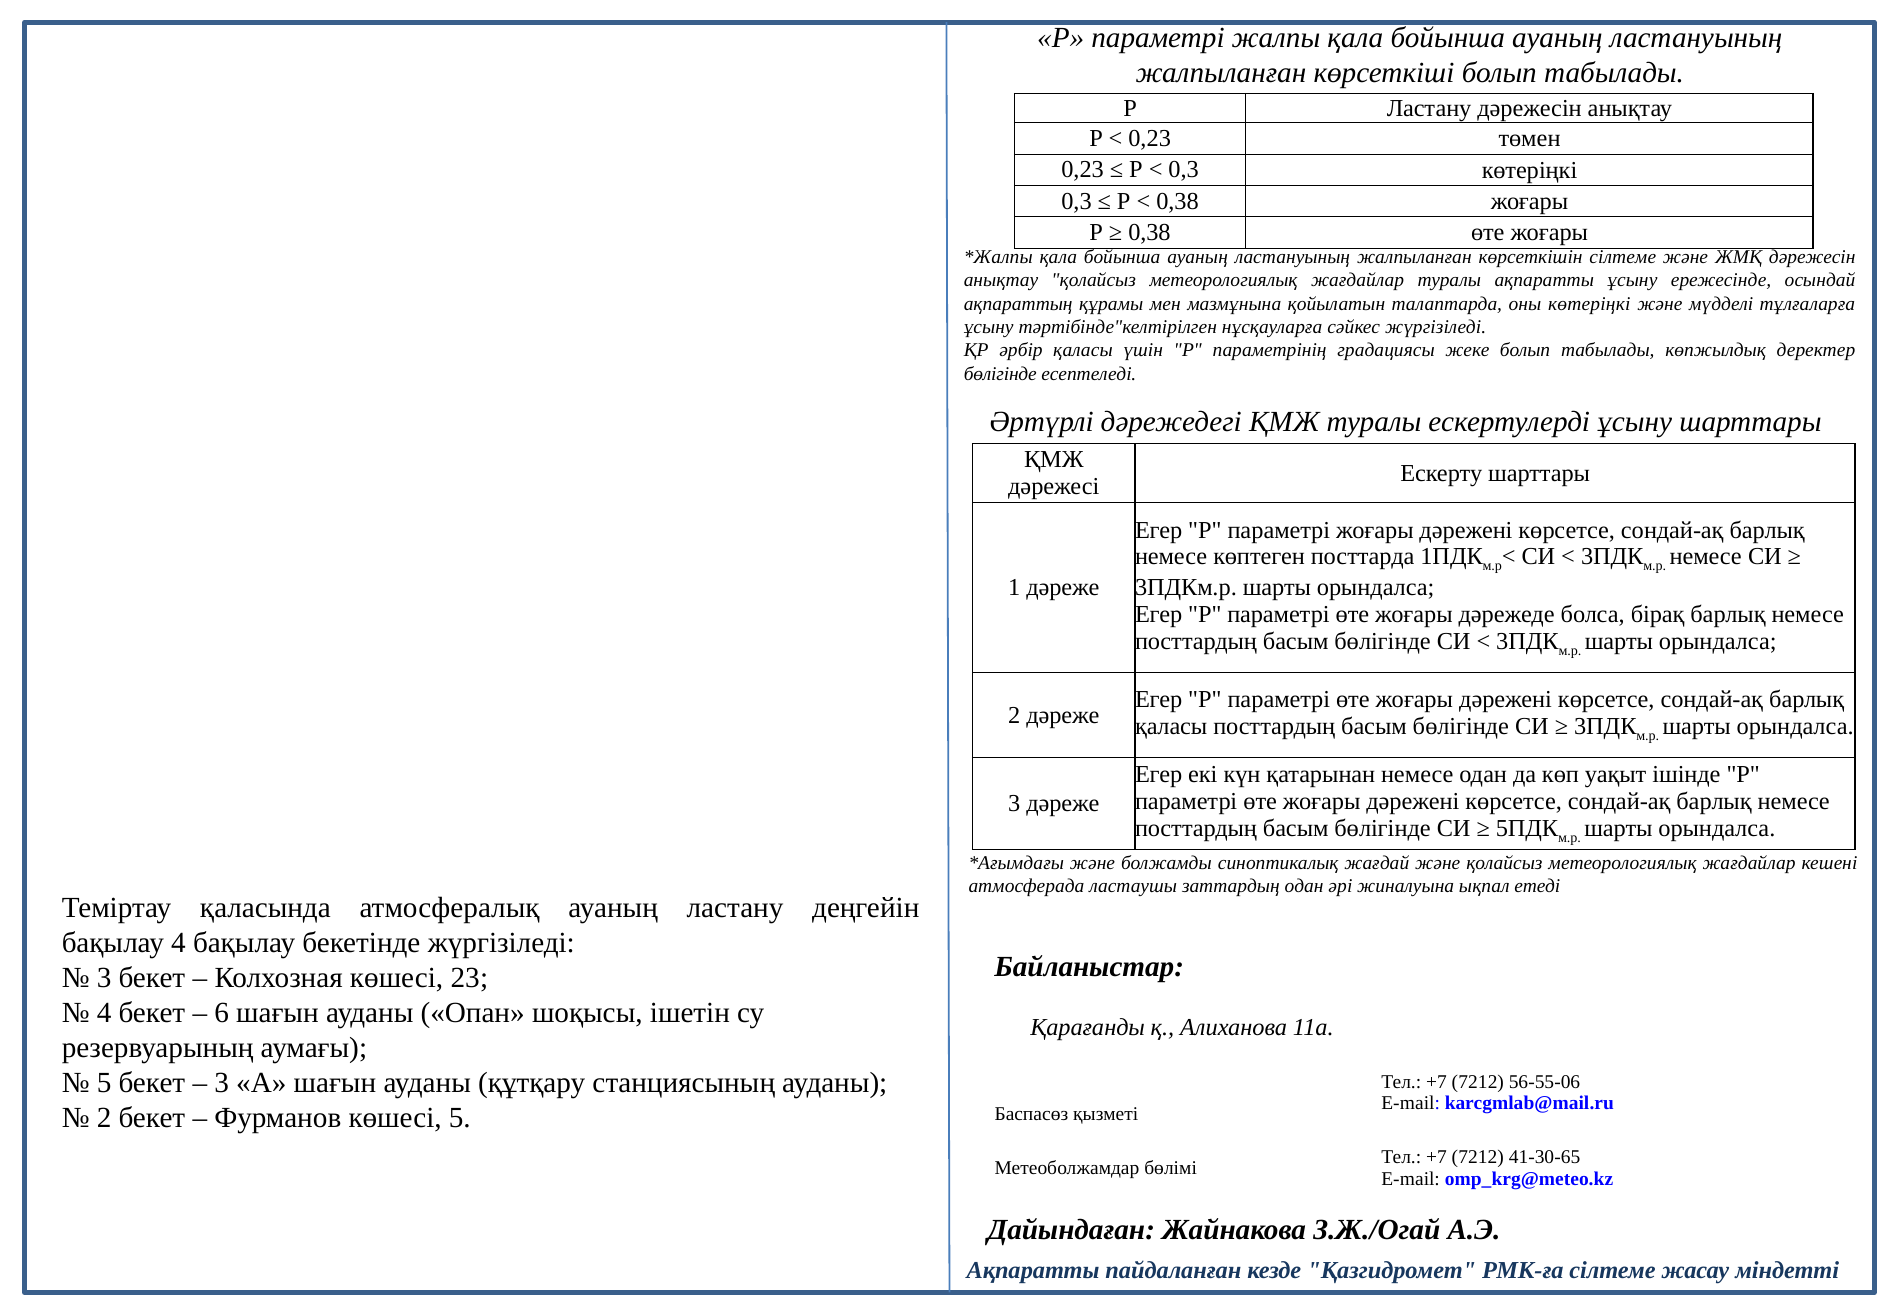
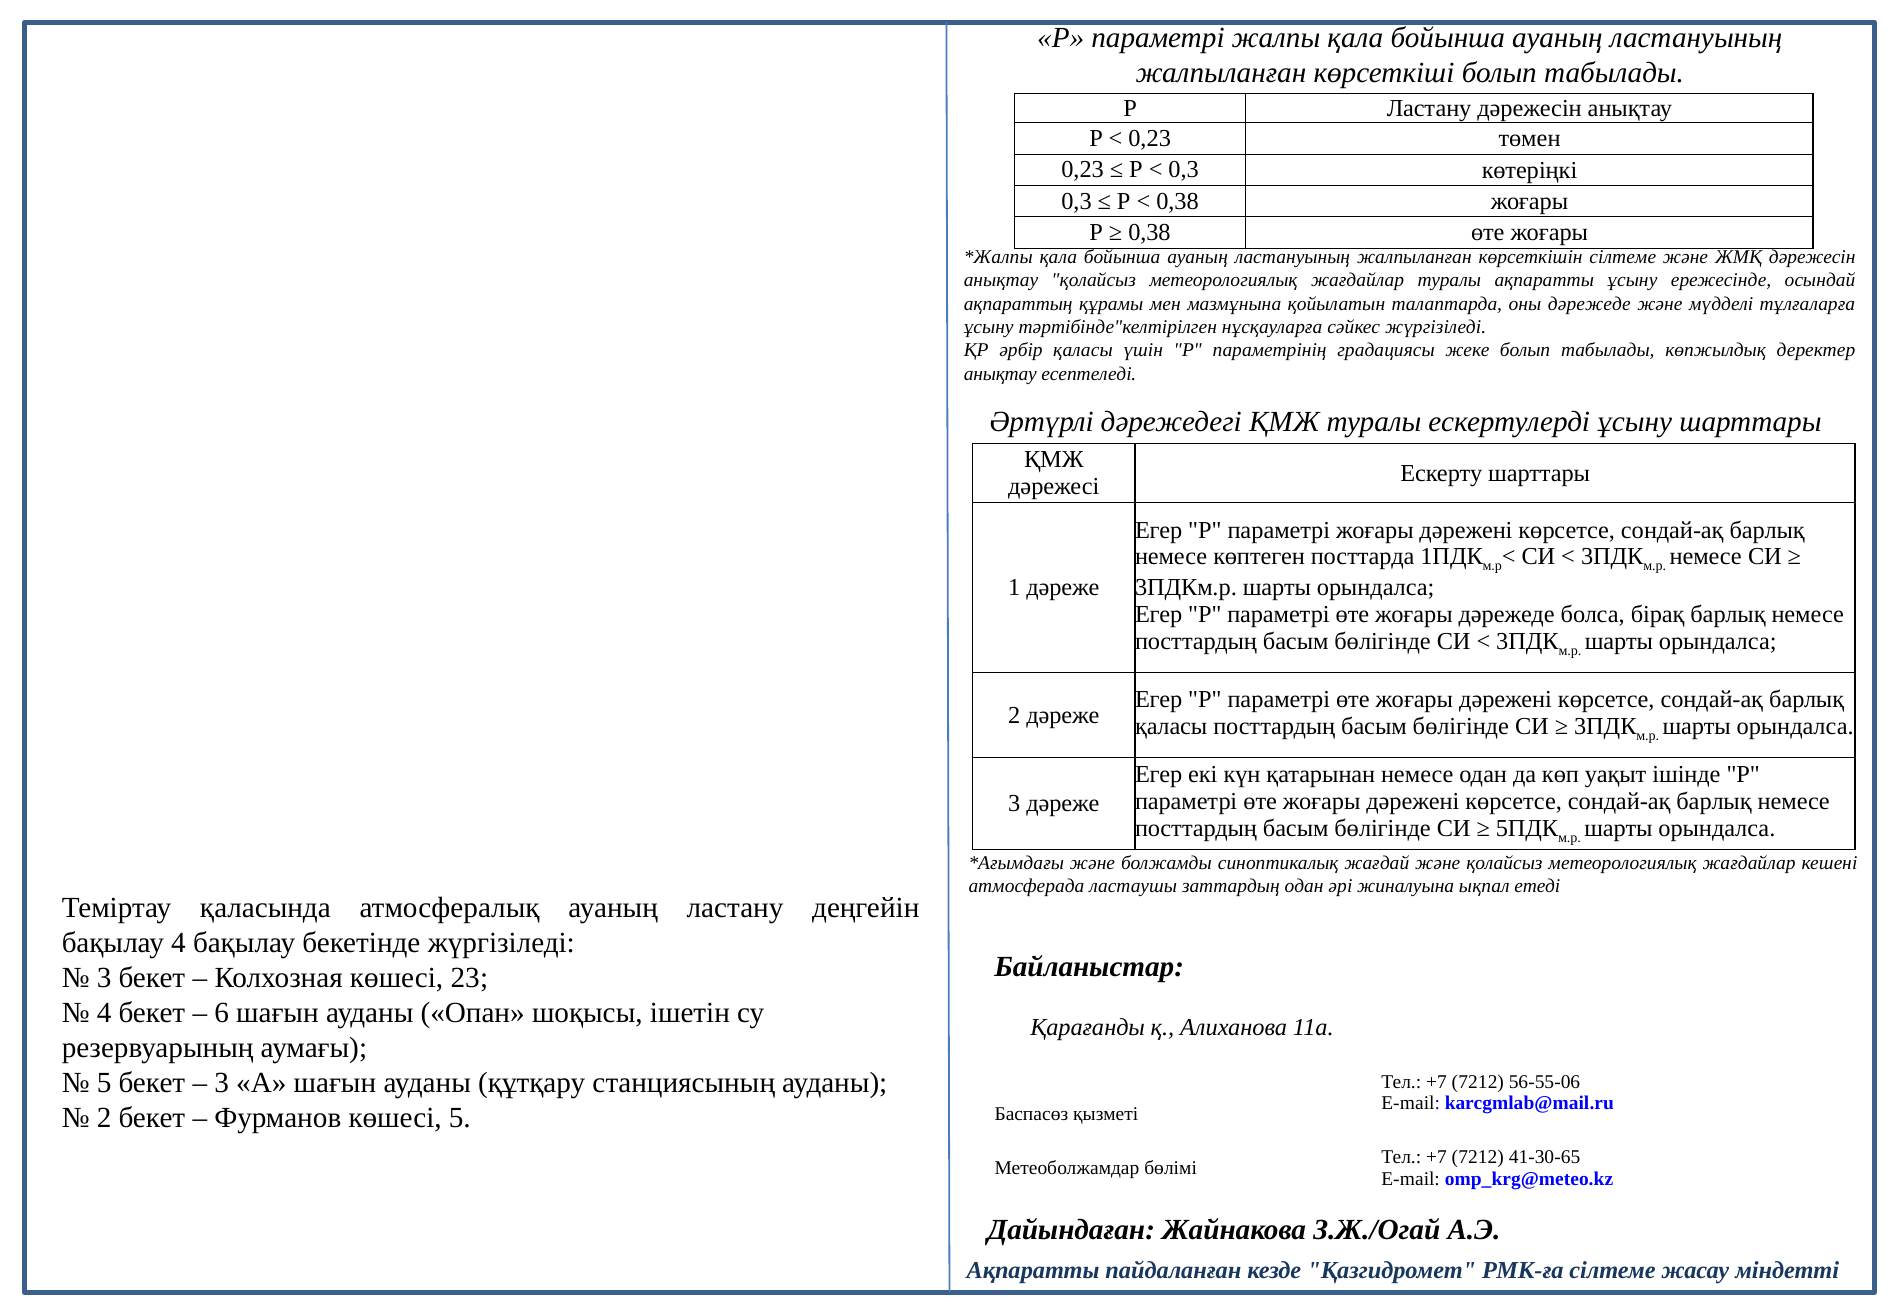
оны көтеріңкі: көтеріңкі -> дәрежеде (1589, 304)
бөлігінде: бөлігінде -> анықтау (1000, 374)
